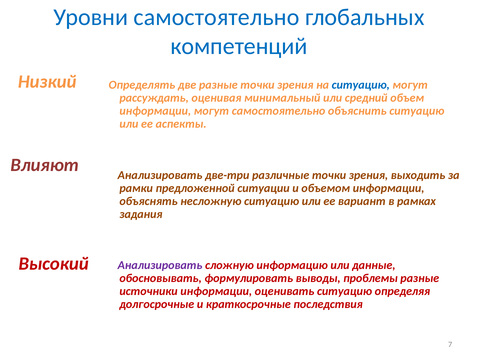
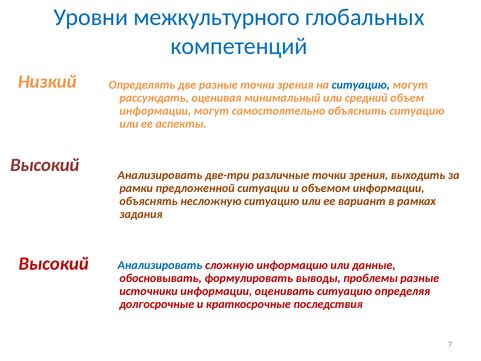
Уровни самостоятельно: самостоятельно -> межкультурного (217, 17)
Влияют: Влияют -> Высокий (45, 165)
Анализировать colour: purple -> blue (160, 265)
